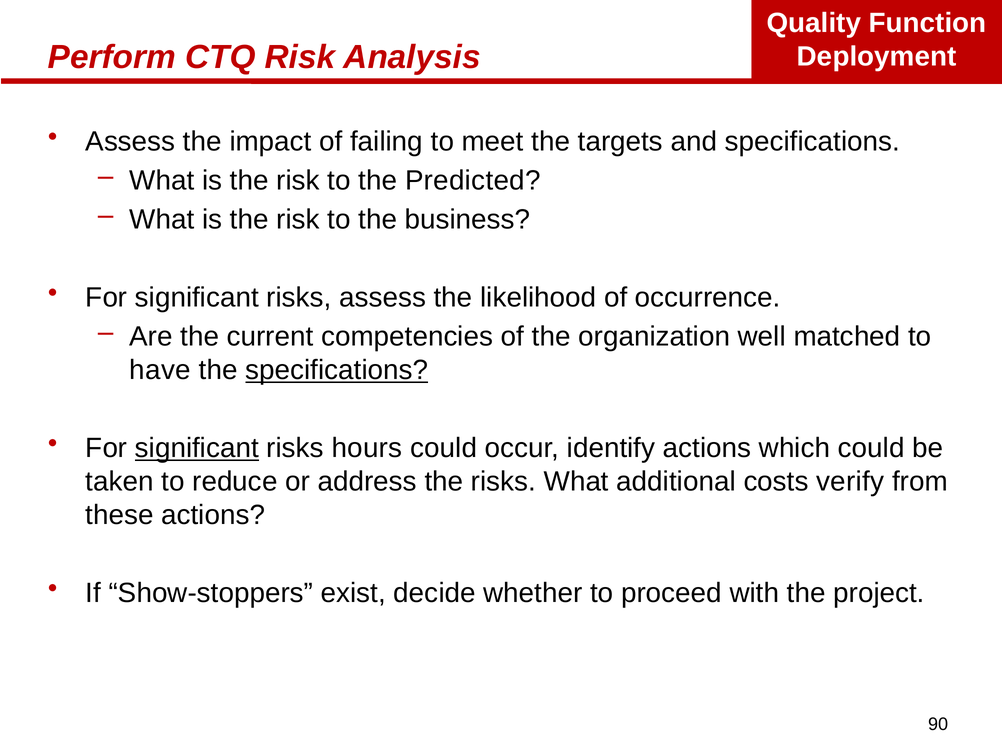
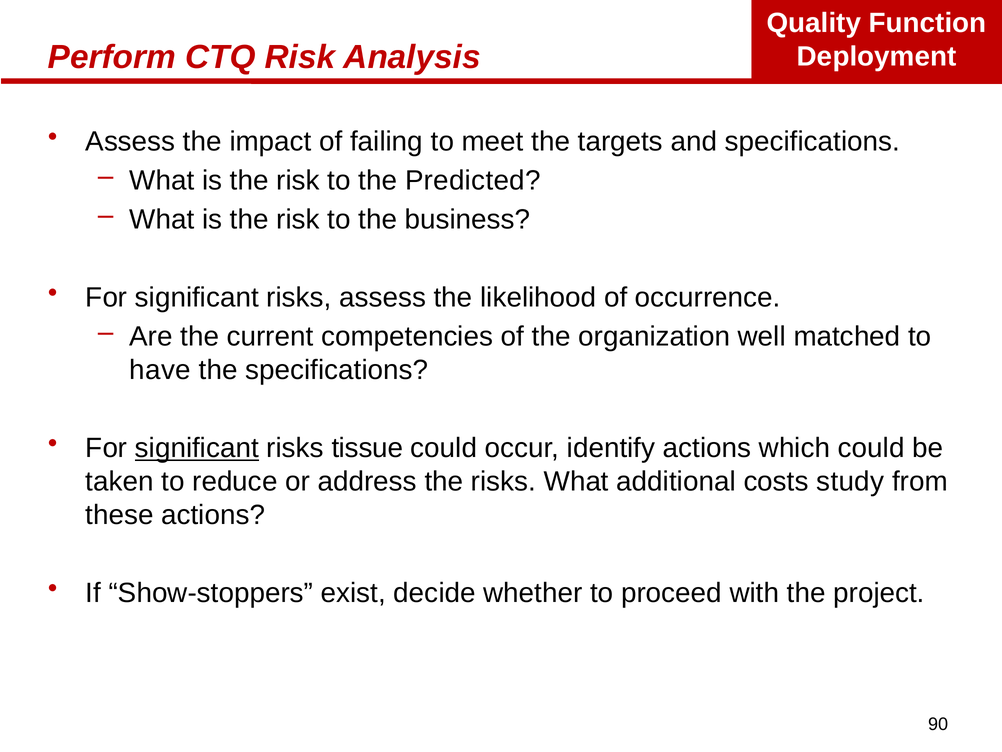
specifications underline: present -> none (337, 370)
hours: hours -> tissue (367, 448)
verify: verify -> study (850, 481)
